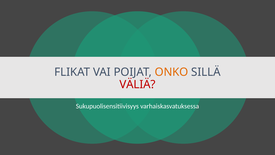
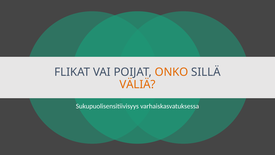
VÄLIÄ colour: red -> orange (138, 84)
